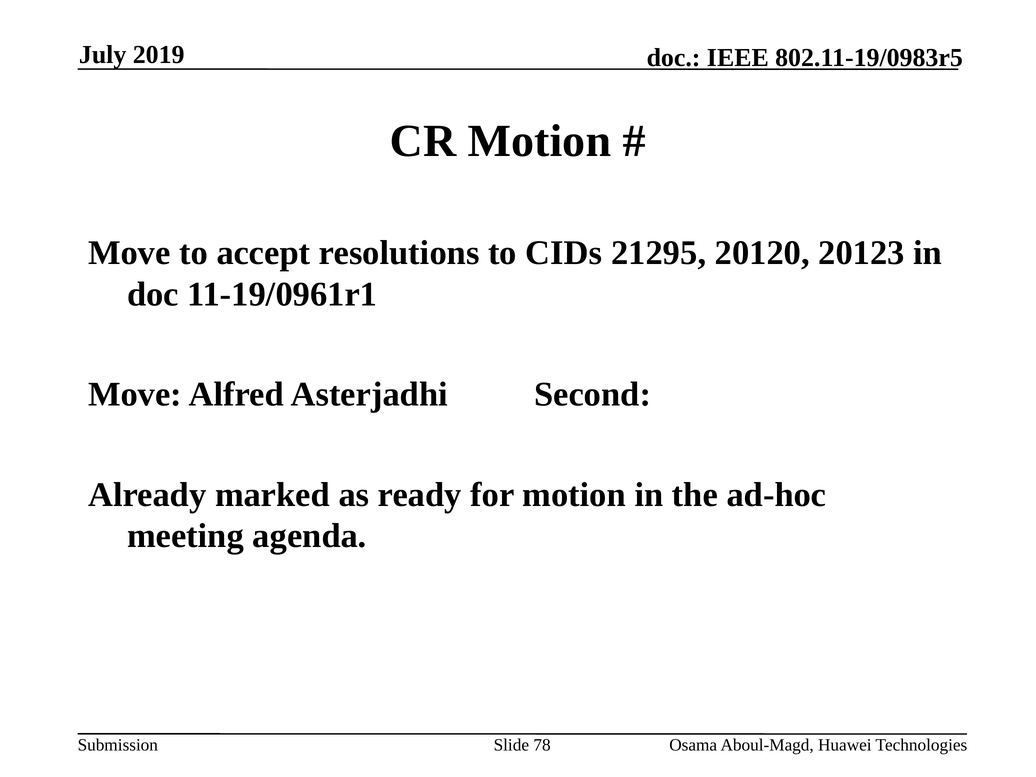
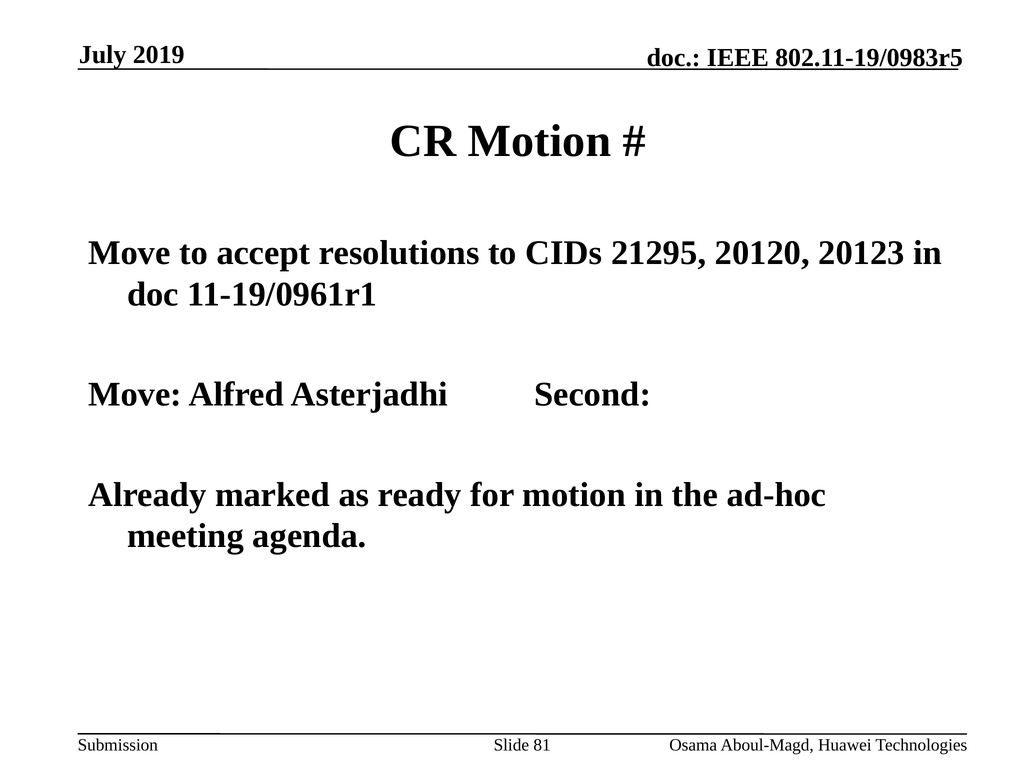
78: 78 -> 81 (542, 745)
